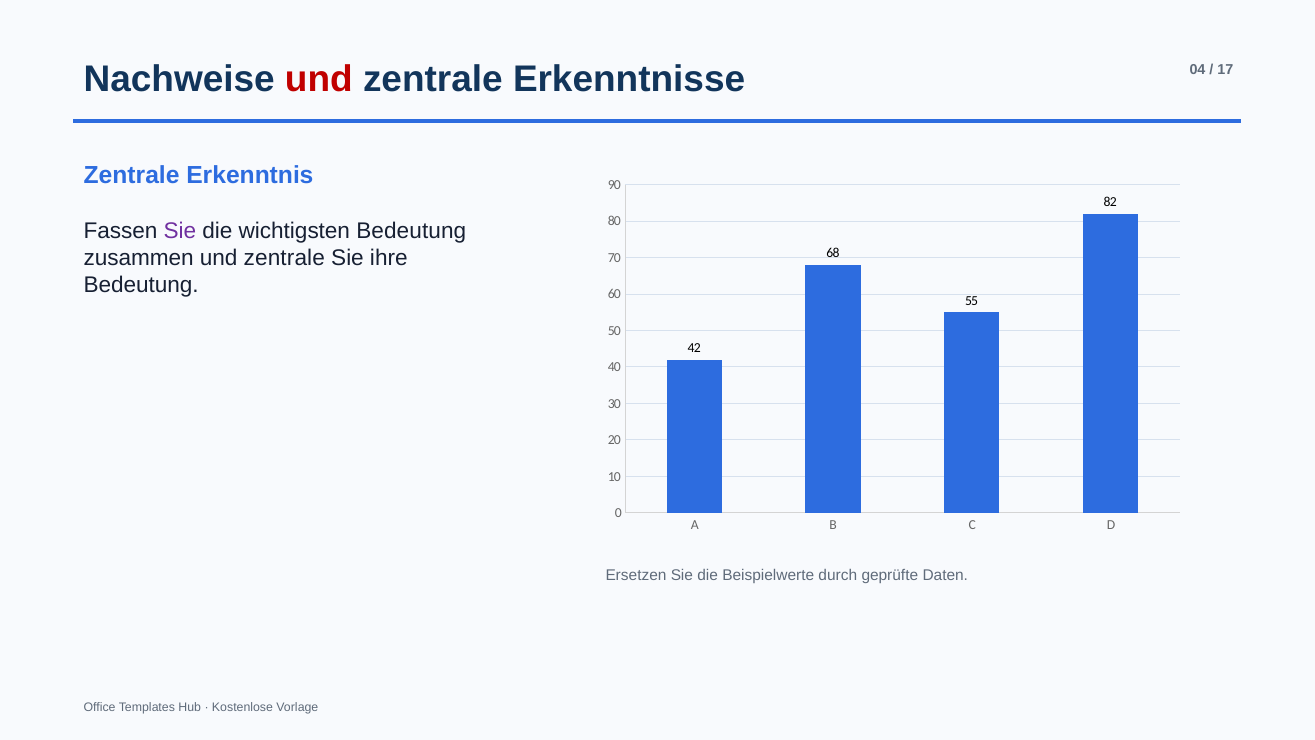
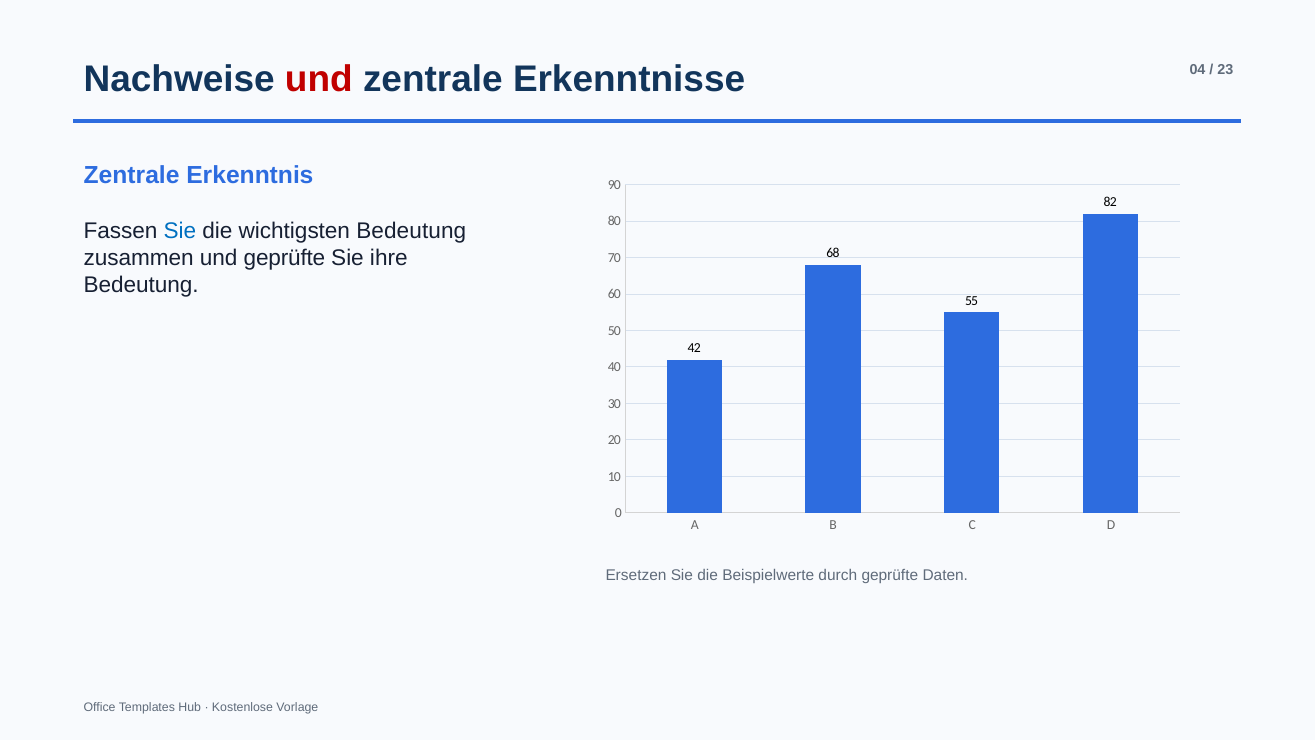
17: 17 -> 23 (1225, 70)
Sie colour: purple -> blue (180, 231)
zusammen und zentrale: zentrale -> geprüfte (284, 258)
